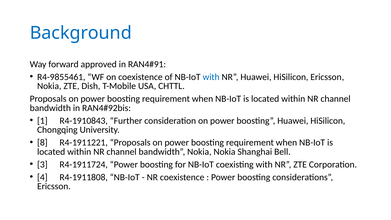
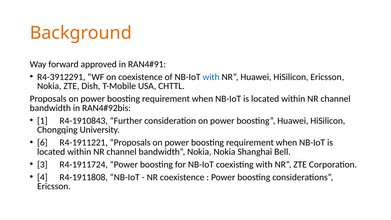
Background colour: blue -> orange (81, 33)
R4-9855461: R4-9855461 -> R4-3912291 (61, 77)
8: 8 -> 6 (42, 143)
